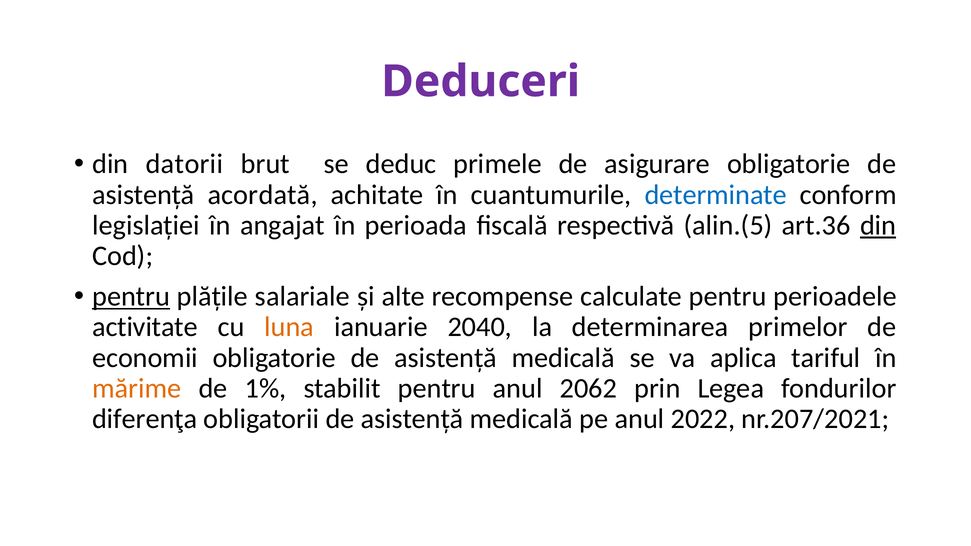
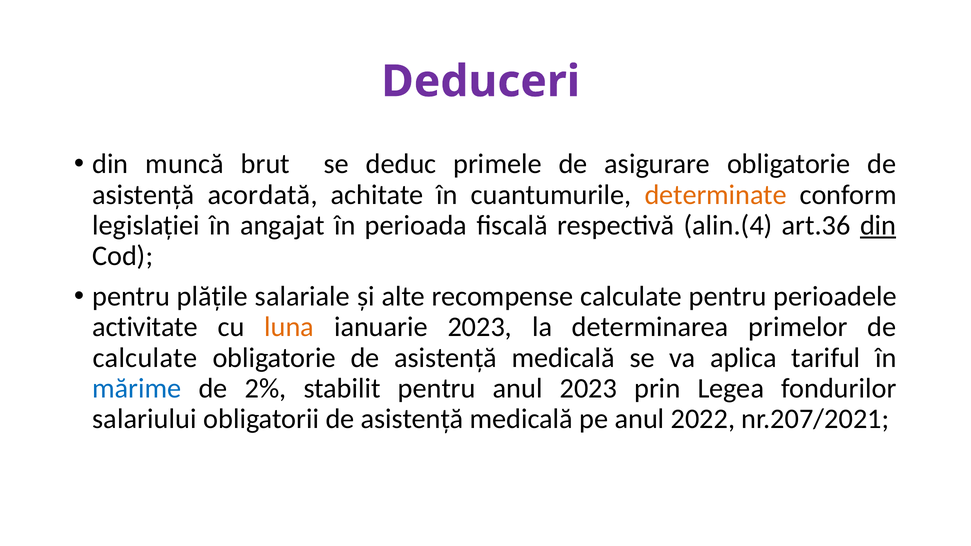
datorii: datorii -> muncă (185, 164)
determinate colour: blue -> orange (716, 195)
alin.(5: alin.(5 -> alin.(4 (728, 225)
pentru underline: present -> none (131, 297)
ianuarie 2040: 2040 -> 2023 (480, 327)
economii: economii -> calculate (145, 358)
mărime colour: orange -> blue (137, 388)
1%: 1% -> 2% (266, 388)
anul 2062: 2062 -> 2023 (588, 388)
diferenţa: diferenţa -> salariului (145, 419)
